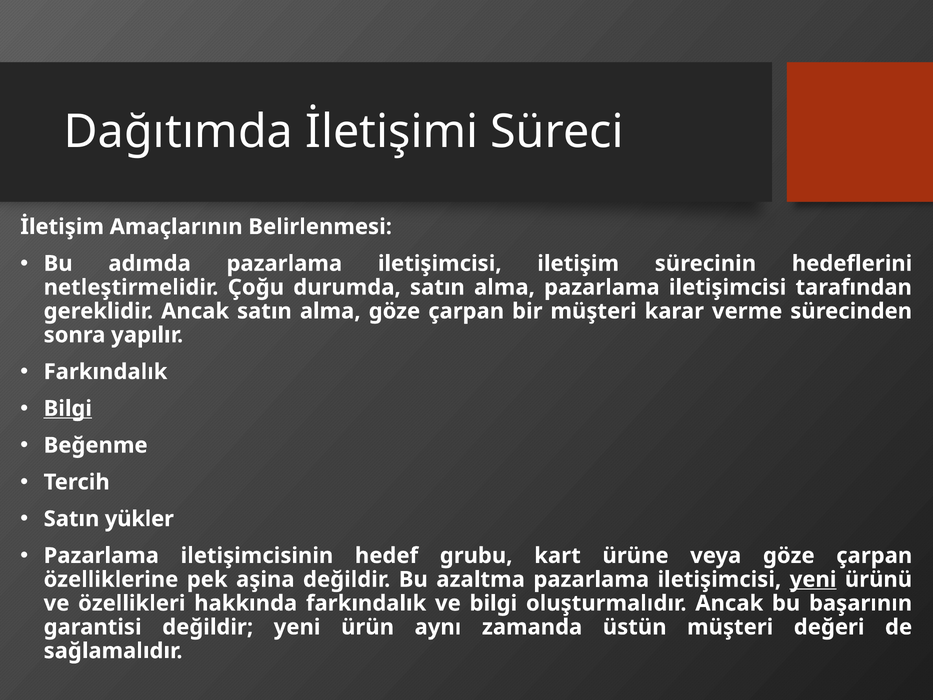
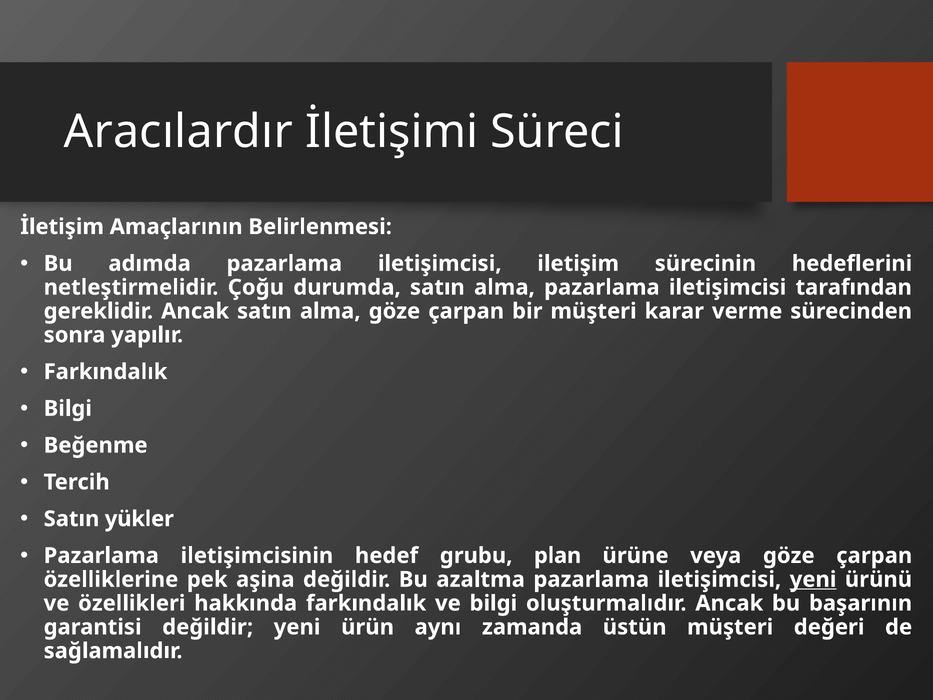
Dağıtımda: Dağıtımda -> Aracılardır (178, 132)
Bilgi underline: present -> none (68, 408)
kart: kart -> plan (558, 556)
